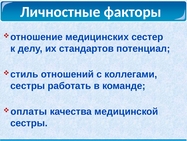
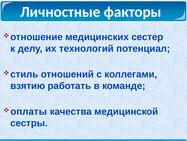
стандартов: стандартов -> технологий (86, 48)
сестры: сестры -> взятию (28, 85)
